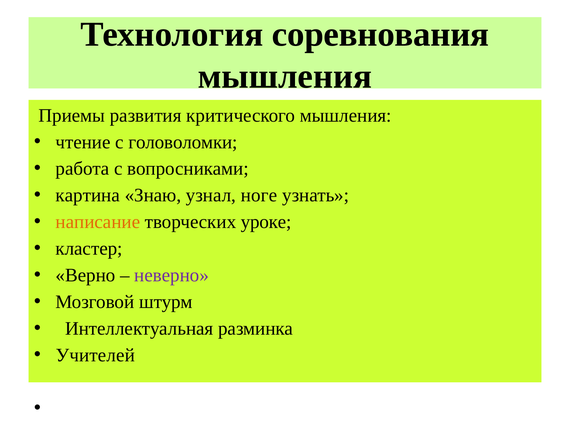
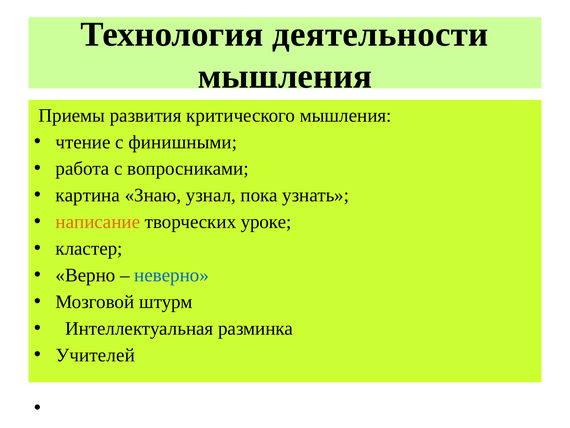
соревнования: соревнования -> деятельности (380, 34)
головоломки: головоломки -> финишными (183, 142)
ноге: ноге -> пока (259, 195)
неверно colour: purple -> blue (172, 275)
